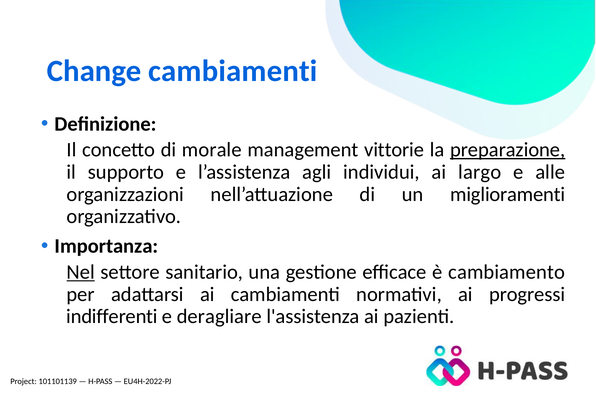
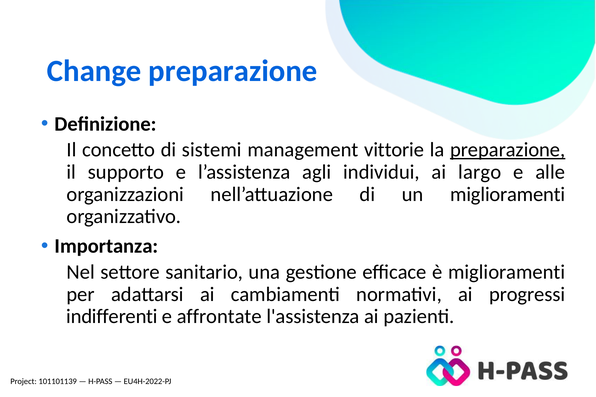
Change cambiamenti: cambiamenti -> preparazione (233, 71)
morale: morale -> sistemi (212, 150)
Nel underline: present -> none (81, 272)
è cambiamento: cambiamento -> miglioramenti (507, 272)
deragliare: deragliare -> affrontate (219, 317)
